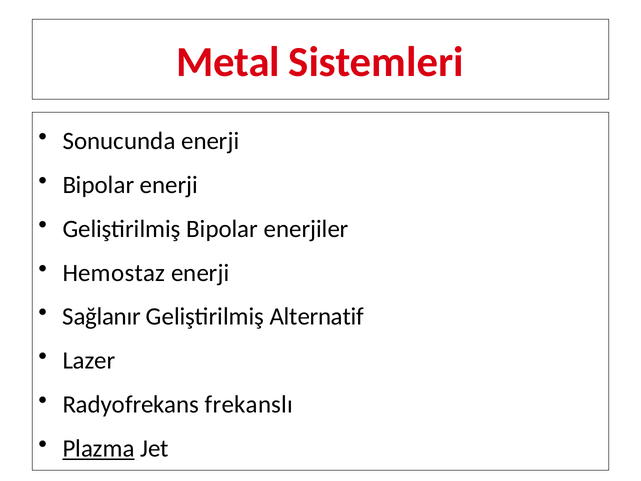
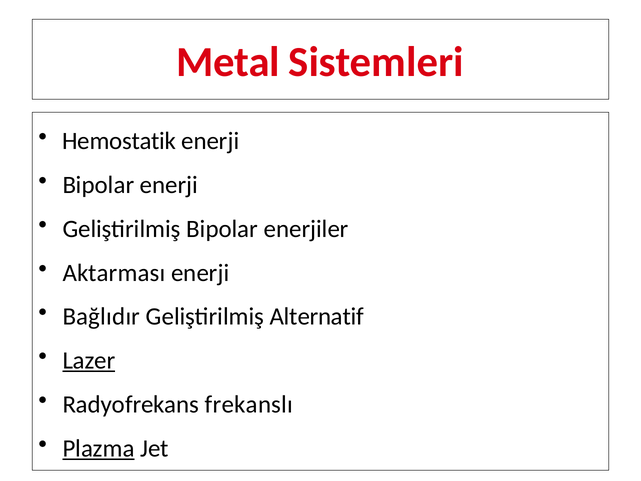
Sonucunda: Sonucunda -> Hemostatik (119, 141)
Hemostaz: Hemostaz -> Aktarması (114, 273)
Sağlanır: Sağlanır -> Bağlıdır (101, 317)
Lazer underline: none -> present (89, 360)
